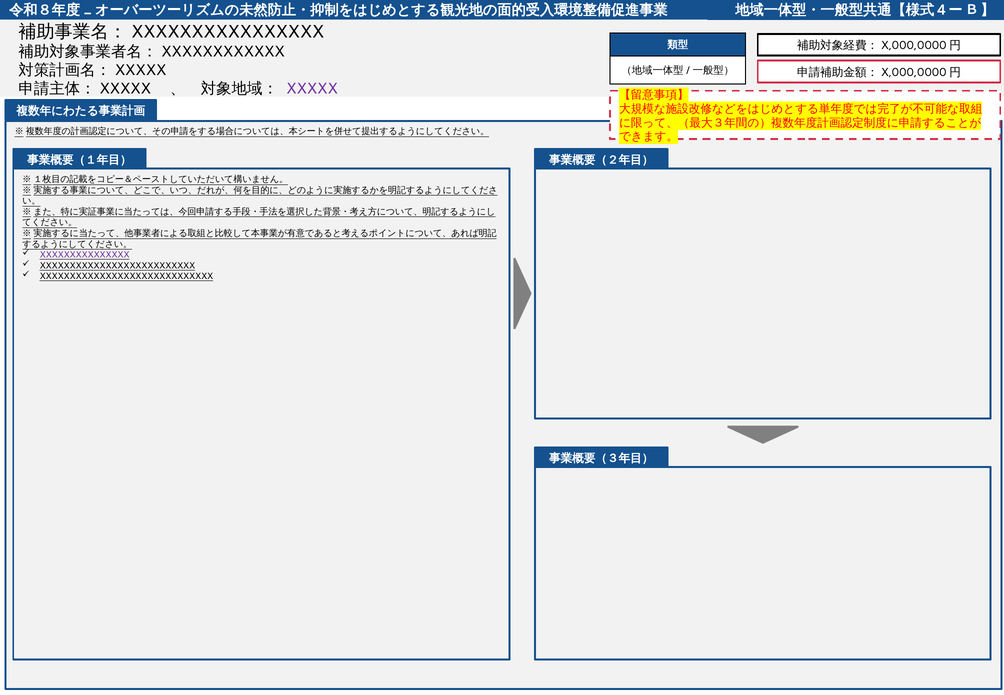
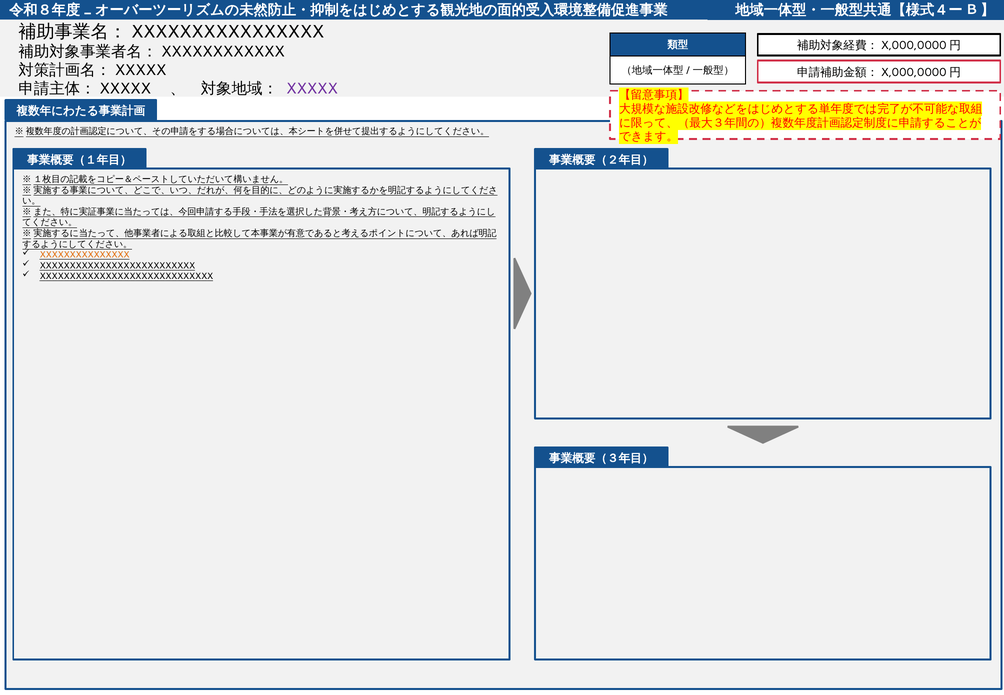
XXXXXXXXXXXXXXX colour: purple -> orange (85, 255)
